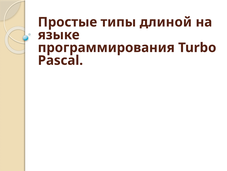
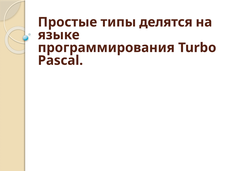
длиной: длиной -> делятся (166, 22)
